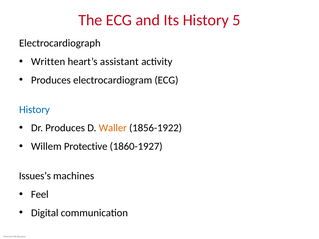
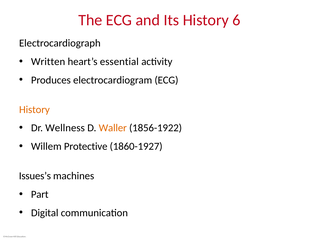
5: 5 -> 6 (237, 20)
assistant: assistant -> essential (119, 62)
History colour: blue -> orange (34, 110)
Dr Produces: Produces -> Wellness (65, 128)
Feel: Feel -> Part (40, 195)
